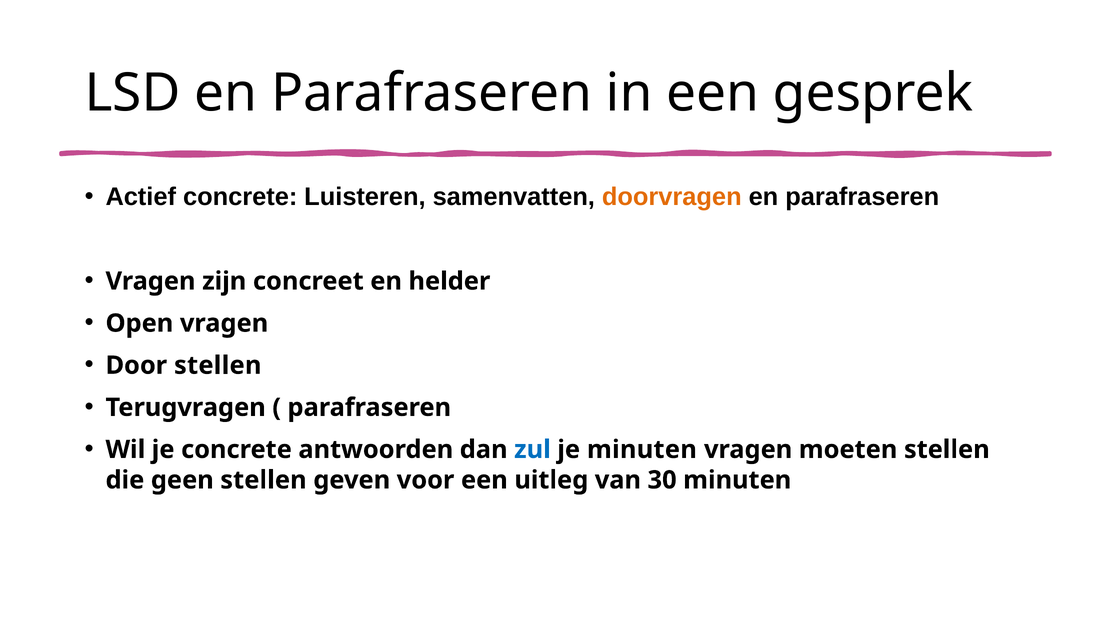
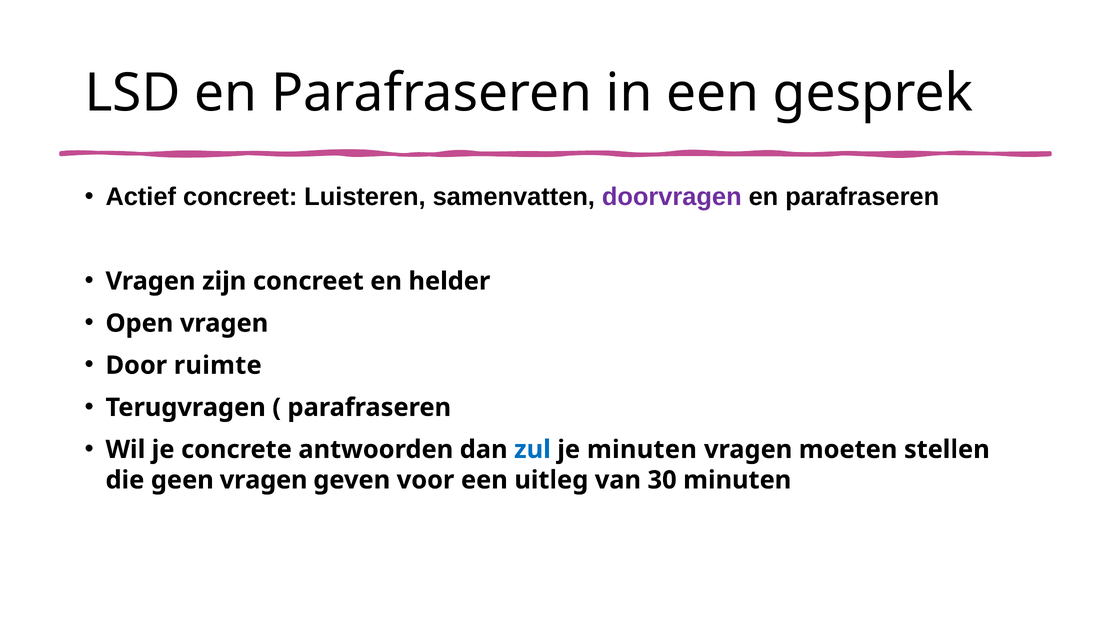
Actief concrete: concrete -> concreet (240, 197)
doorvragen colour: orange -> purple (672, 197)
Door stellen: stellen -> ruimte (218, 365)
geen stellen: stellen -> vragen (264, 480)
